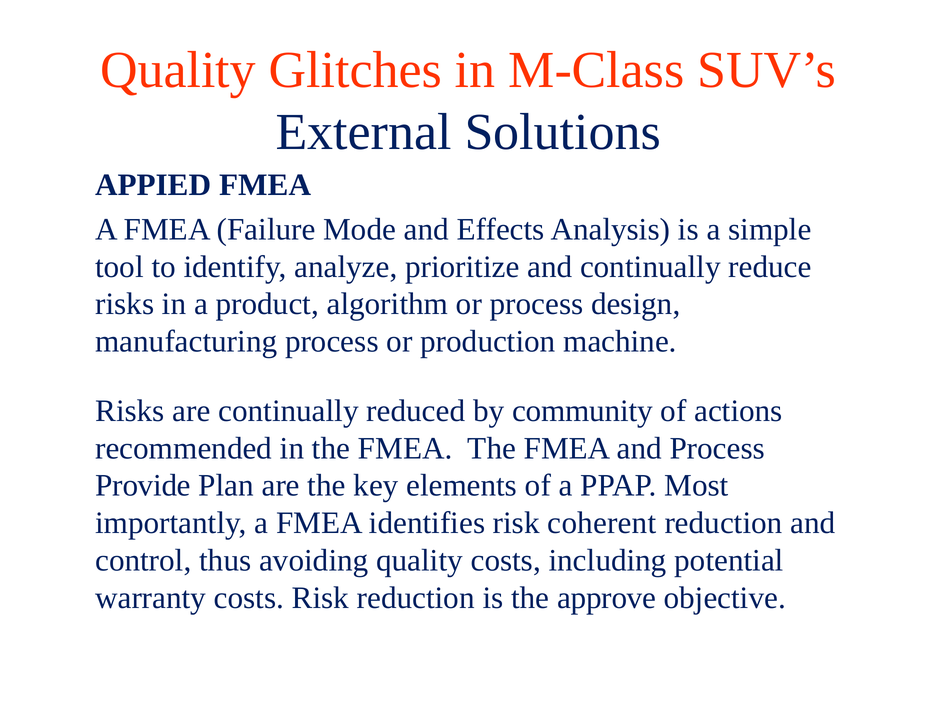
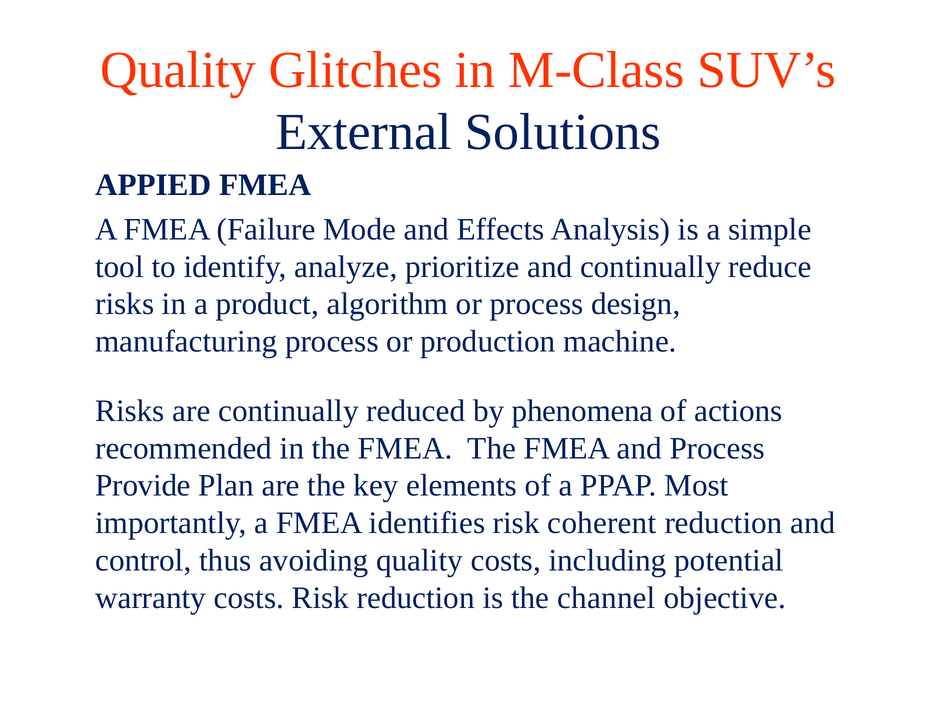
community: community -> phenomena (583, 411)
approve: approve -> channel (606, 599)
